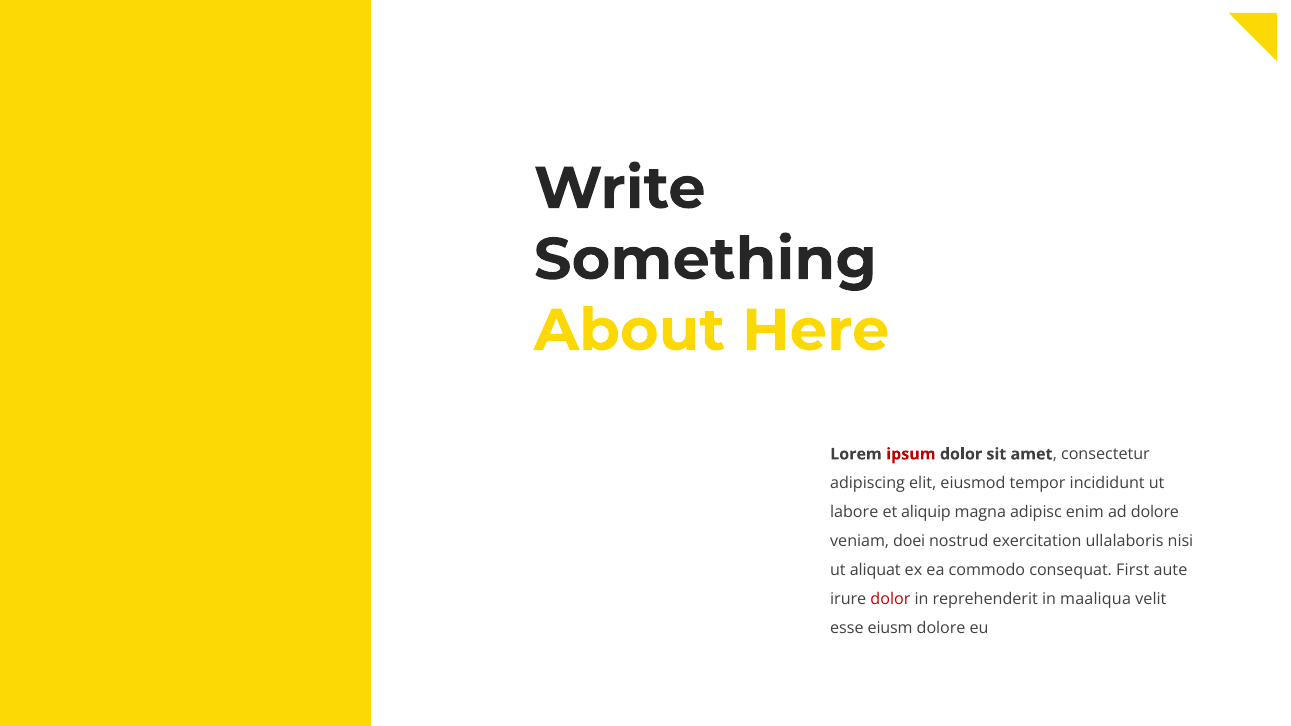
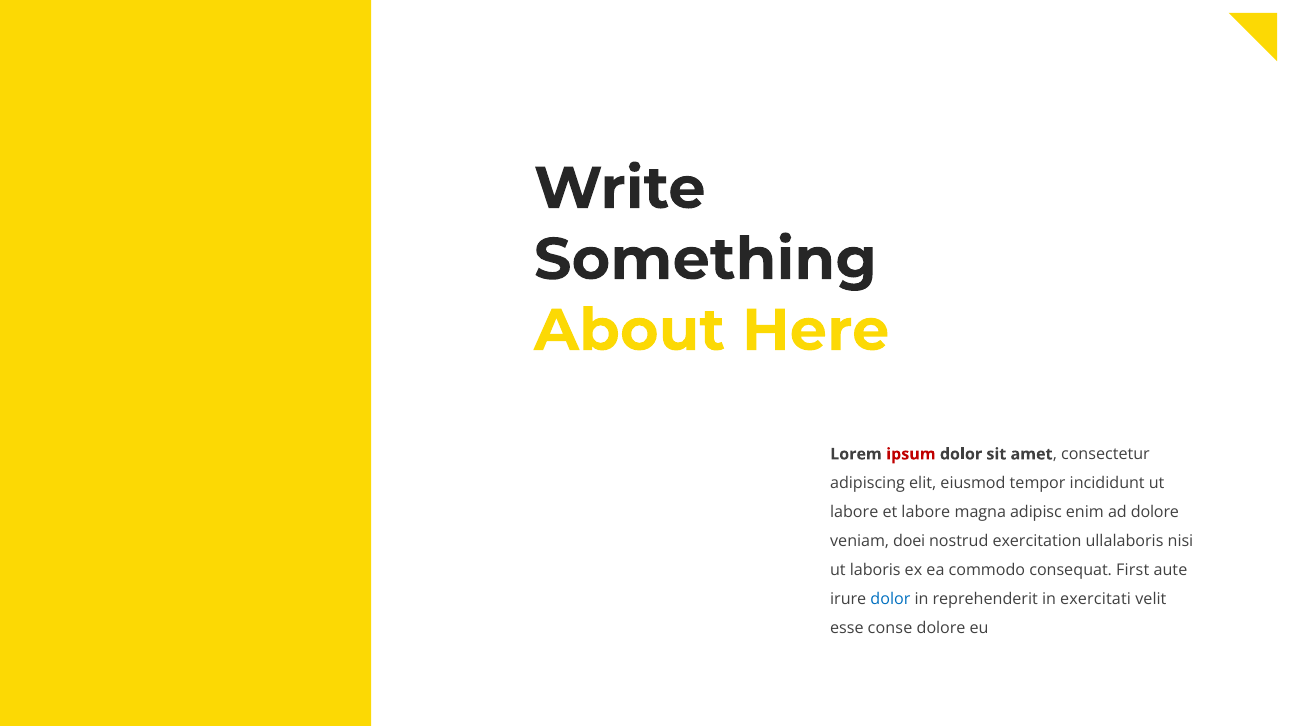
et aliquip: aliquip -> labore (926, 512)
aliquat: aliquat -> laboris (875, 570)
dolor colour: red -> blue (890, 599)
maaliqua: maaliqua -> exercitati (1096, 599)
eiusm: eiusm -> conse (890, 629)
